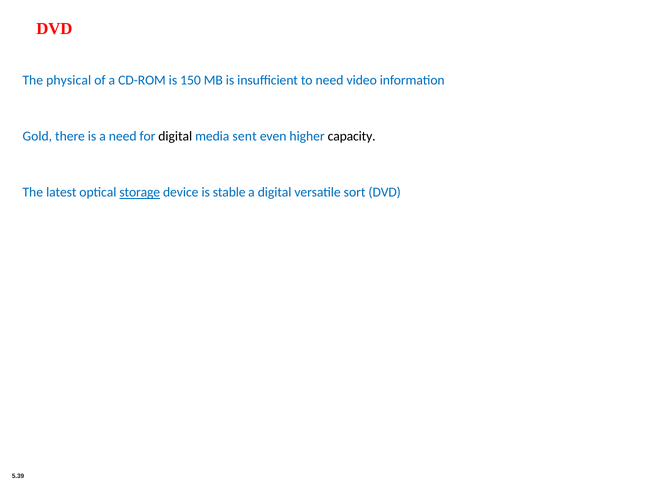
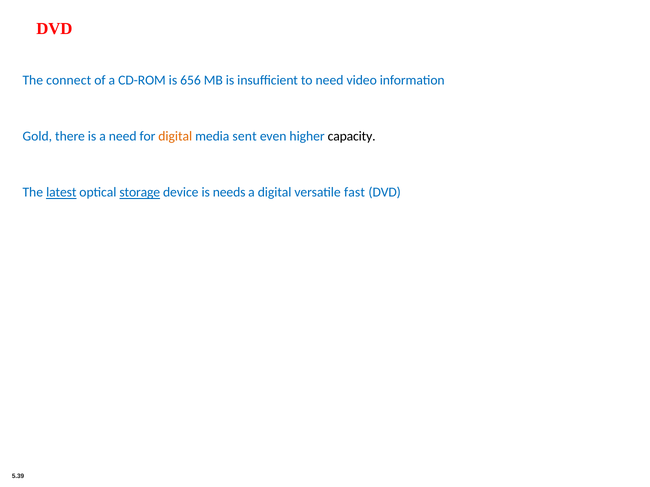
physical: physical -> connect (69, 80)
150: 150 -> 656 (191, 80)
digital colour: black -> orange (175, 136)
latest underline: none -> present (61, 193)
stable: stable -> needs (229, 193)
sort: sort -> fast (355, 193)
